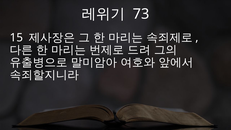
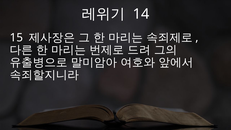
73: 73 -> 14 (141, 14)
